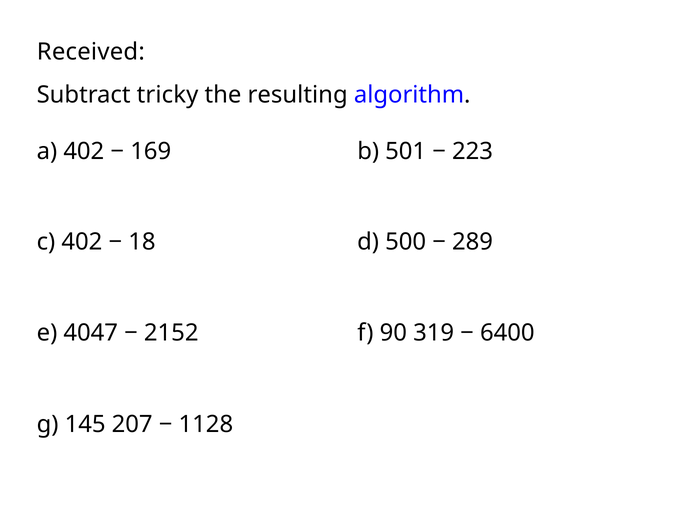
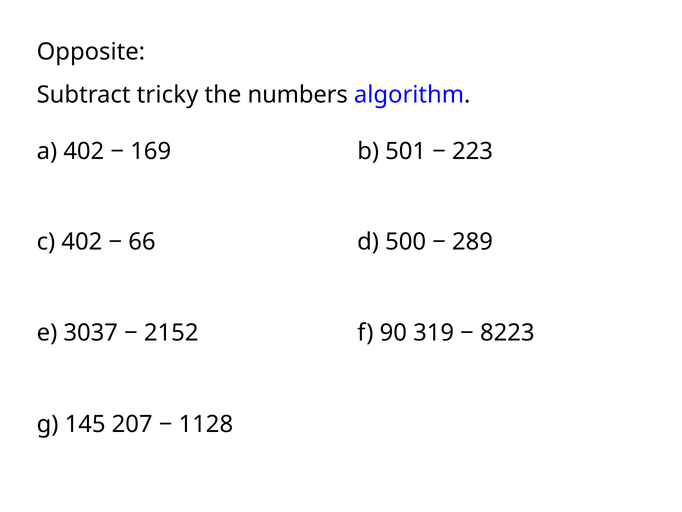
Received: Received -> Opposite (91, 52)
resulting: resulting -> numbers (298, 95)
18: 18 -> 66 (142, 242)
4047: 4047 -> 3037 (91, 333)
6400: 6400 -> 8223 (507, 333)
